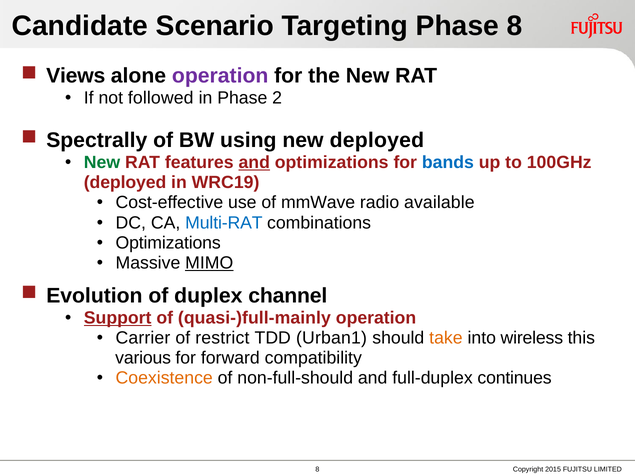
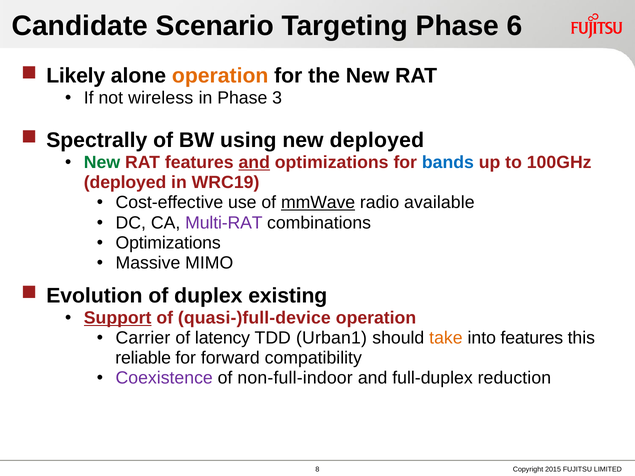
Phase 8: 8 -> 6 (515, 26)
Views: Views -> Likely (76, 76)
operation colour: purple -> orange (220, 76)
followed: followed -> wireless (161, 98)
2: 2 -> 3 (277, 98)
mmWave underline: none -> present (318, 203)
Multi-RAT colour: blue -> purple (224, 223)
MIMO underline: present -> none (209, 263)
channel: channel -> existing (288, 296)
quasi-)full-mainly: quasi-)full-mainly -> quasi-)full-device (254, 318)
restrict: restrict -> latency (223, 338)
into wireless: wireless -> features (532, 338)
various: various -> reliable (143, 358)
Coexistence colour: orange -> purple (164, 378)
non-full-should: non-full-should -> non-full-indoor (295, 378)
continues: continues -> reduction (514, 378)
